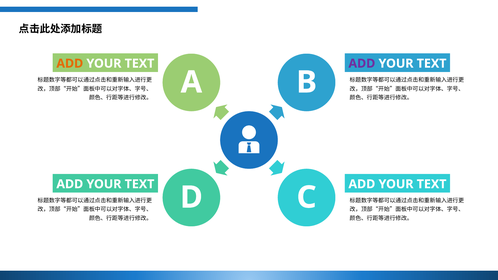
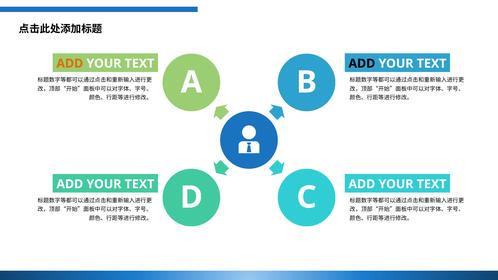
ADD colour: purple -> black (362, 64)
